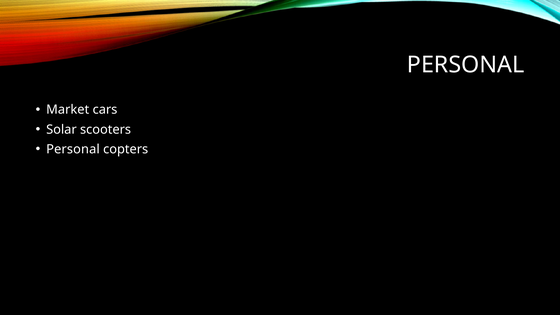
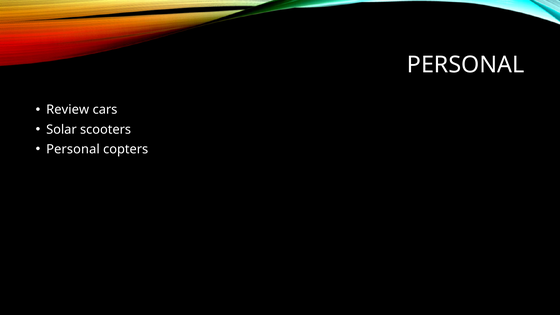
Market: Market -> Review (68, 110)
